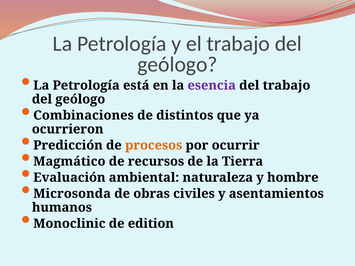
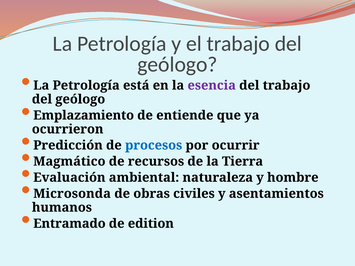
Combinaciones: Combinaciones -> Emplazamiento (84, 115)
distintos: distintos -> entiende (185, 115)
procesos colour: orange -> blue (154, 145)
Monoclinic: Monoclinic -> Entramado (69, 224)
